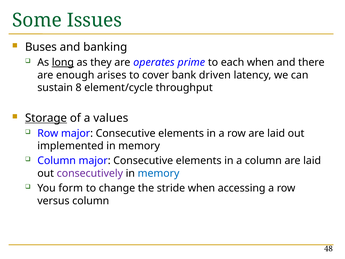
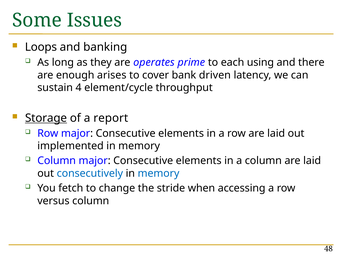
Buses: Buses -> Loops (41, 47)
long underline: present -> none (63, 62)
each when: when -> using (260, 62)
8: 8 -> 4 (79, 88)
values: values -> report (111, 118)
consecutively colour: purple -> blue (90, 173)
form: form -> fetch (71, 188)
